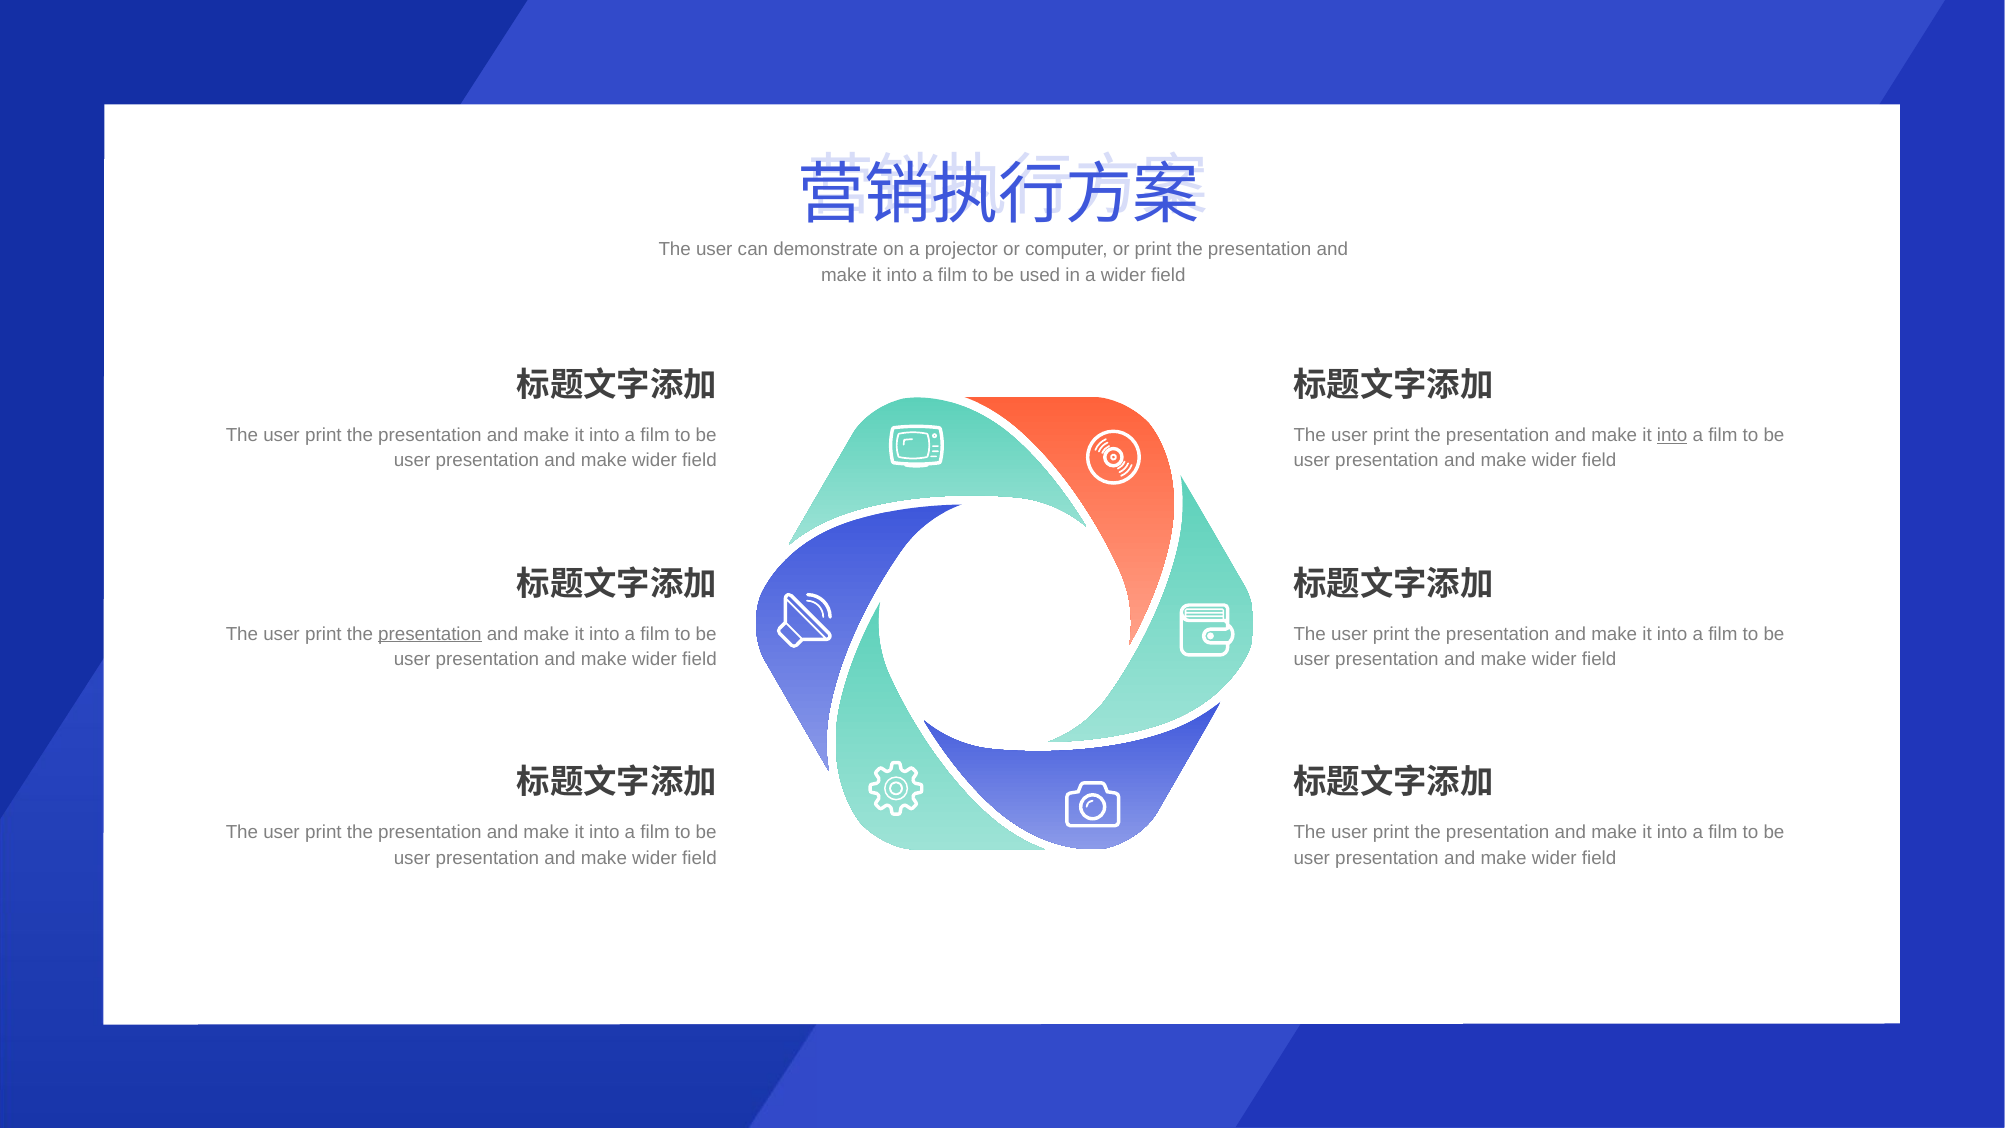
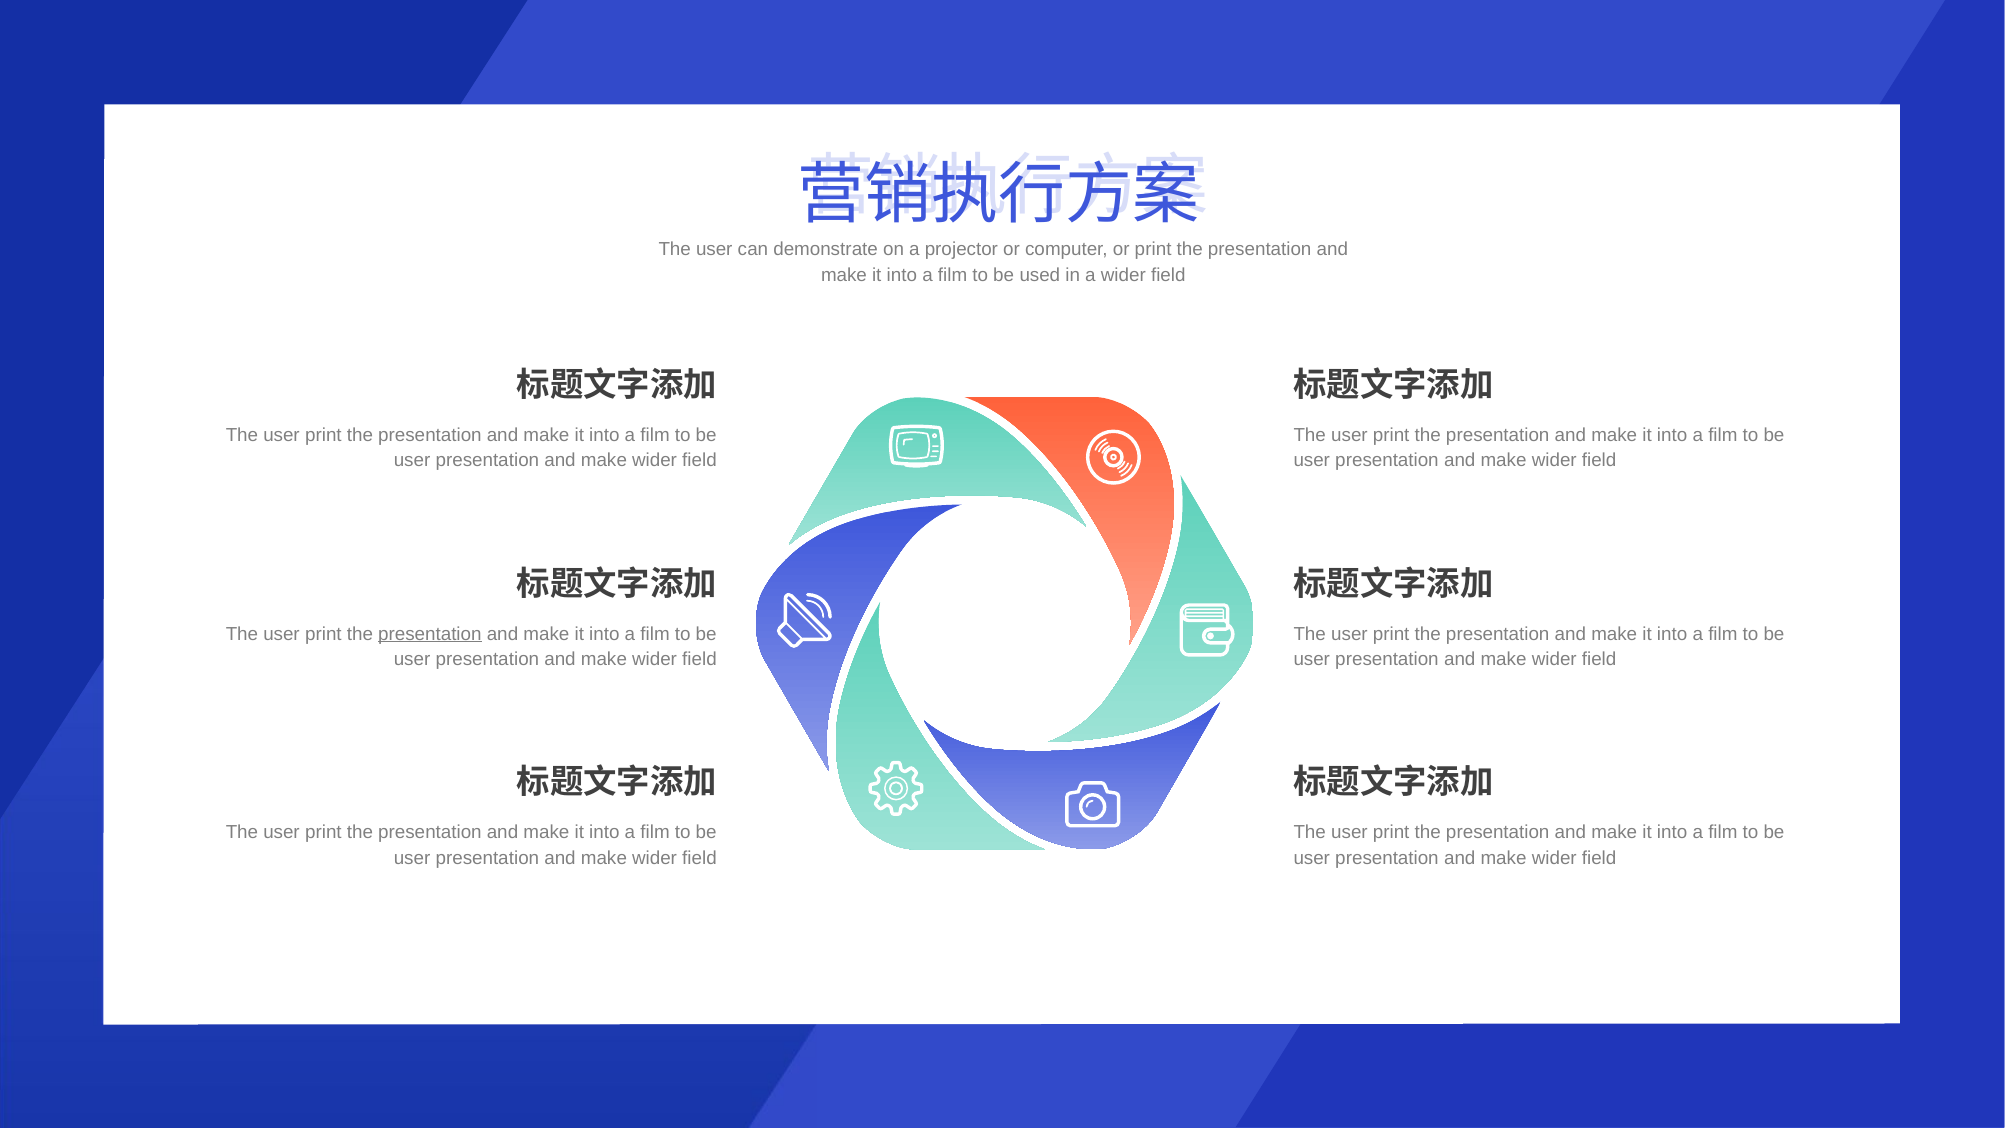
into underline: present -> none (1672, 435)
